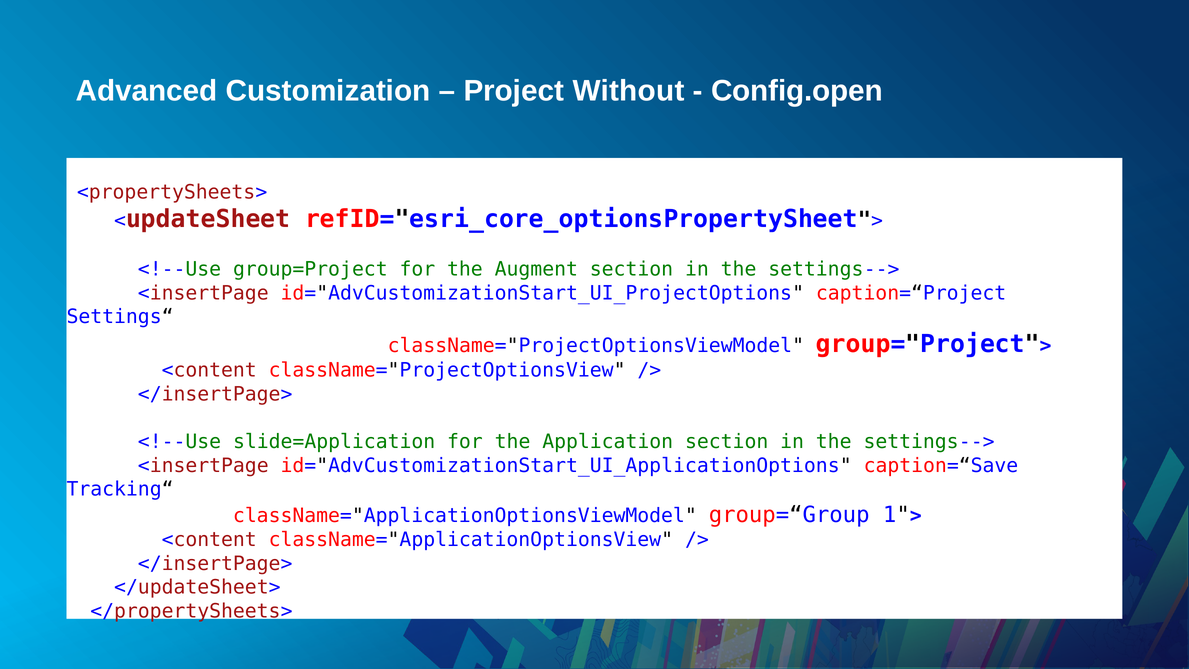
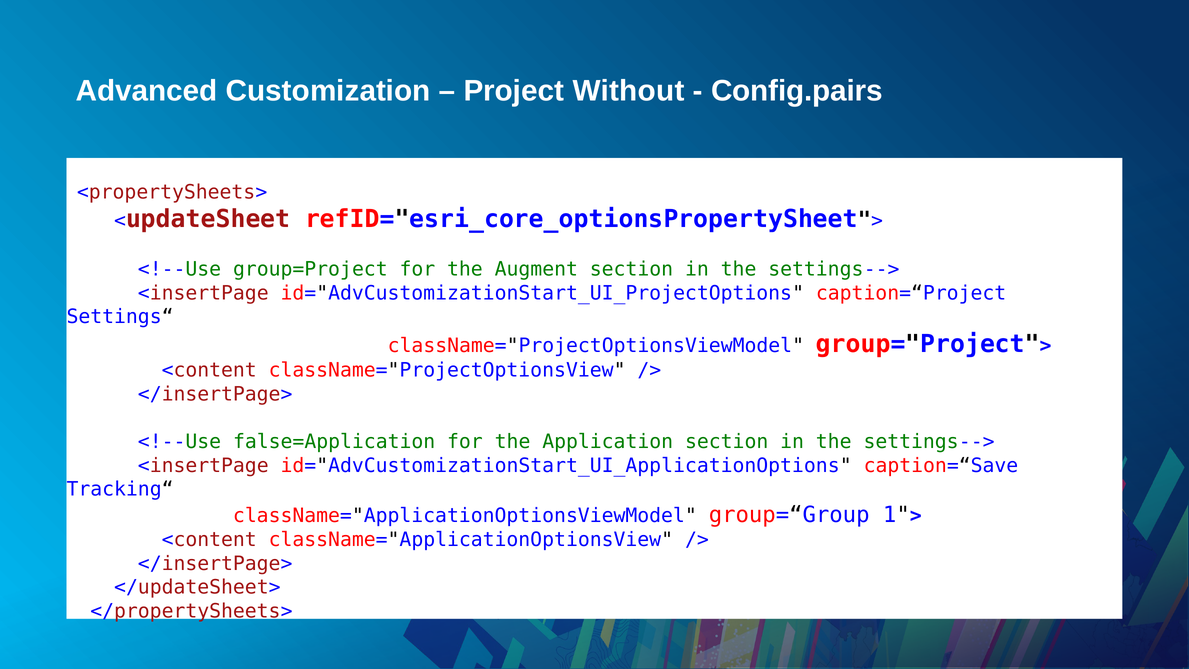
Config.open: Config.open -> Config.pairs (797, 91)
slide=Application: slide=Application -> false=Application (334, 442)
